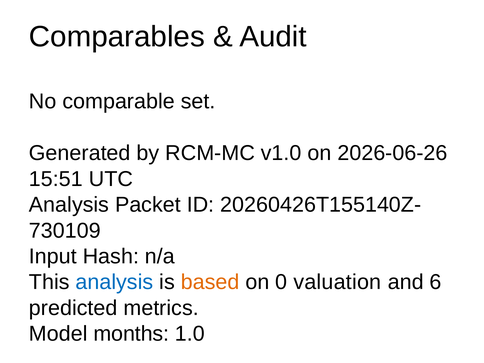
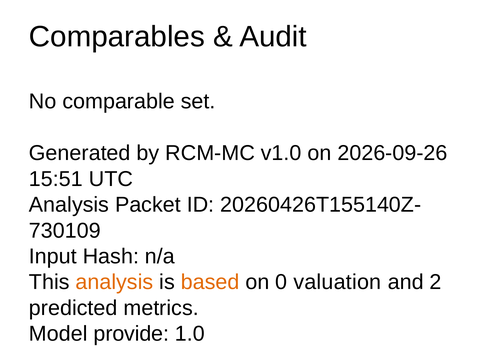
2026-06-26: 2026-06-26 -> 2026-09-26 (392, 153)
analysis colour: blue -> orange (114, 282)
6: 6 -> 2 (436, 282)
months: months -> provide (131, 334)
